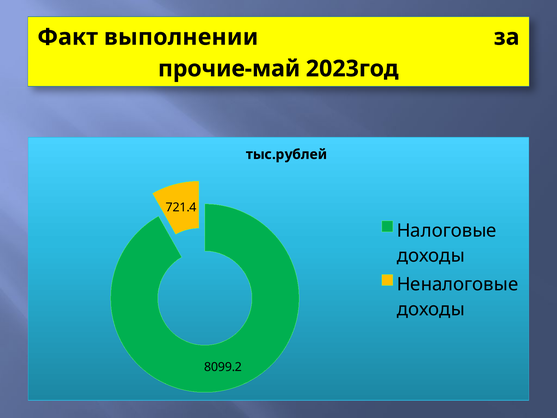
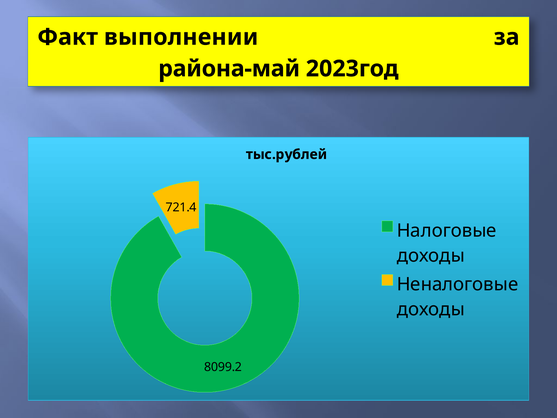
прочие-май: прочие-май -> района-май (229, 69)
